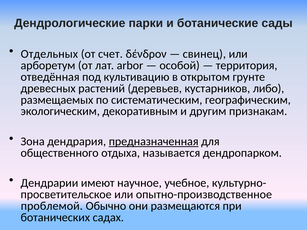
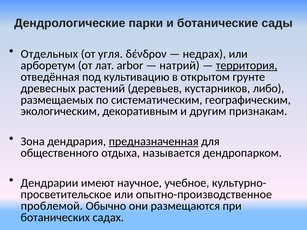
счет: счет -> угля (110, 54)
свинец: свинец -> недрах (204, 54)
особой: особой -> натрий (180, 66)
территория underline: none -> present (247, 66)
